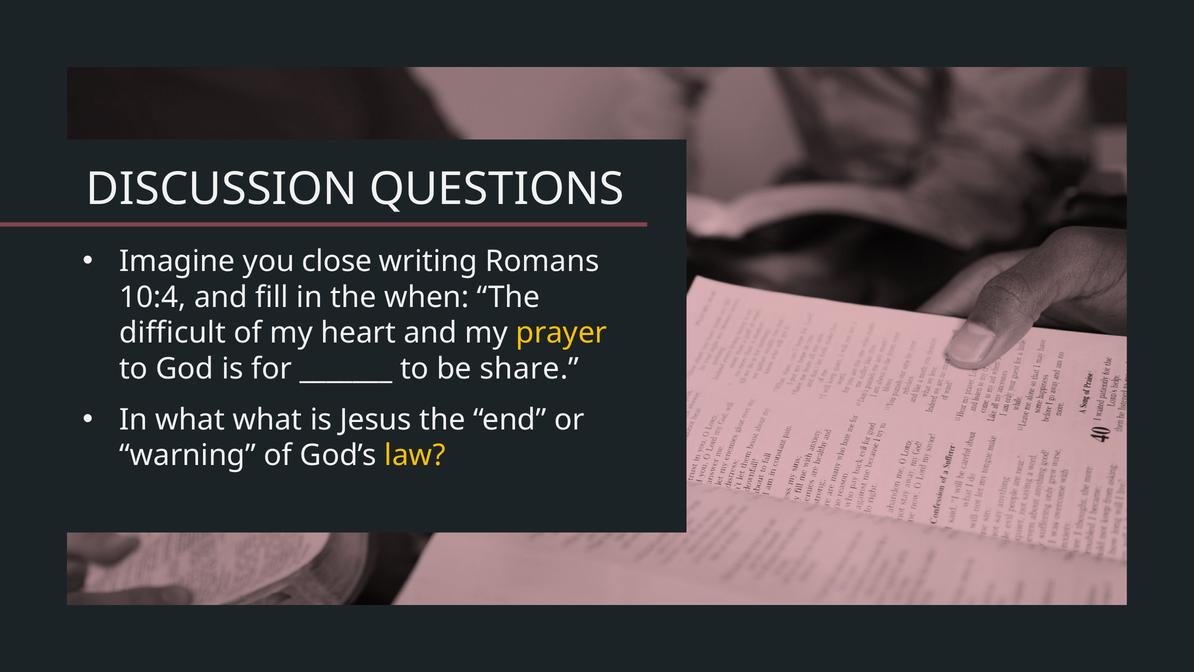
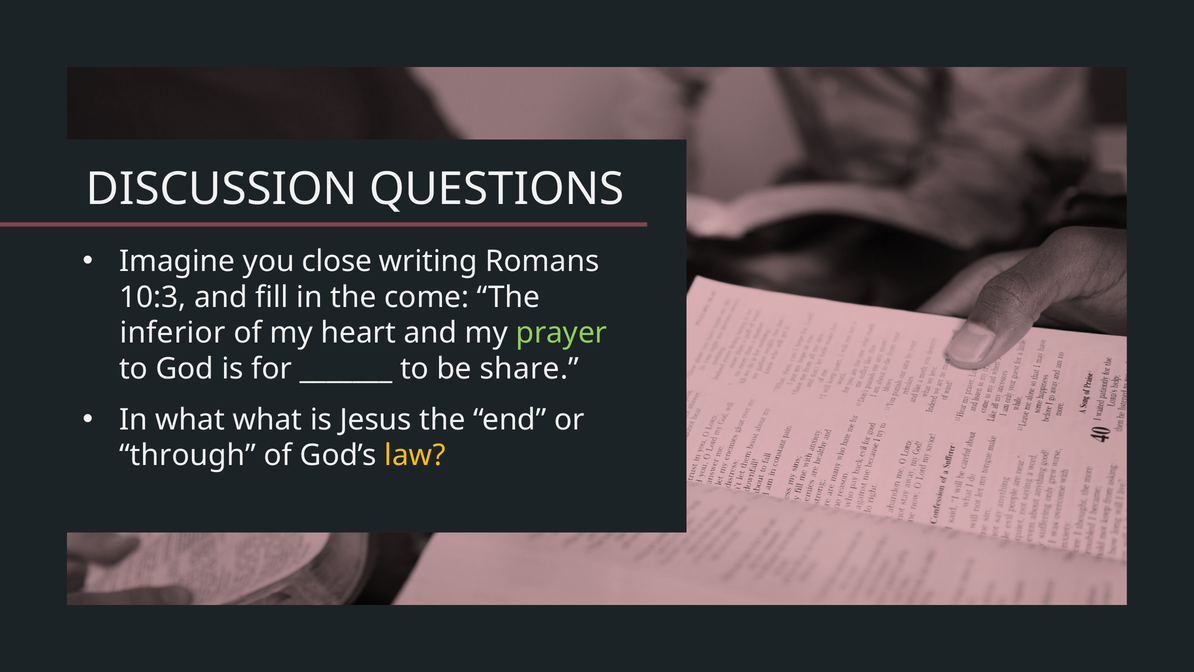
10:4: 10:4 -> 10:3 (153, 297)
when: when -> come (427, 297)
difficult: difficult -> inferior (172, 333)
prayer colour: yellow -> light green (562, 333)
warning: warning -> through (188, 455)
